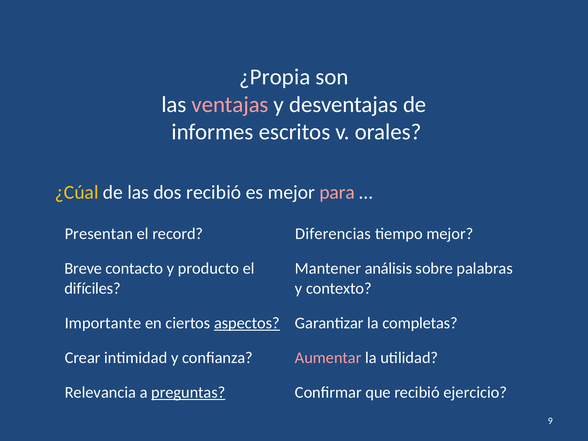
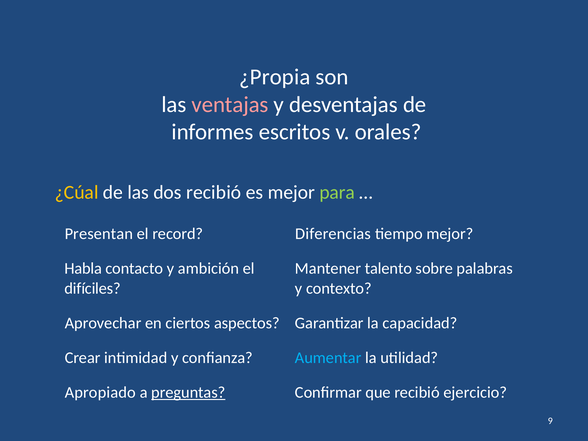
para colour: pink -> light green (337, 192)
Breve: Breve -> Habla (83, 268)
producto: producto -> ambición (209, 268)
análisis: análisis -> talento (388, 268)
Importante: Importante -> Aprovechar (103, 323)
aspectos underline: present -> none (247, 323)
completas: completas -> capacidad (420, 323)
Aumentar colour: pink -> light blue (328, 358)
Relevancia: Relevancia -> Apropiado (100, 393)
